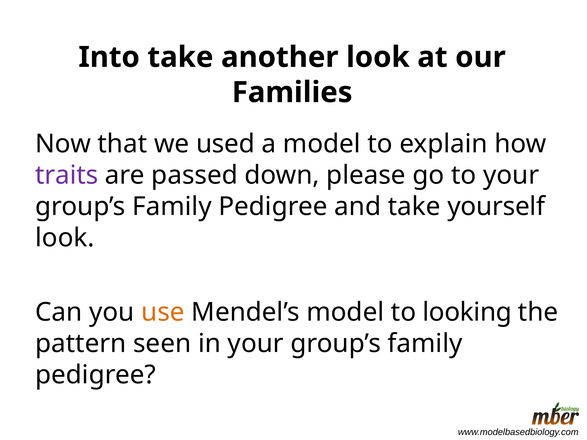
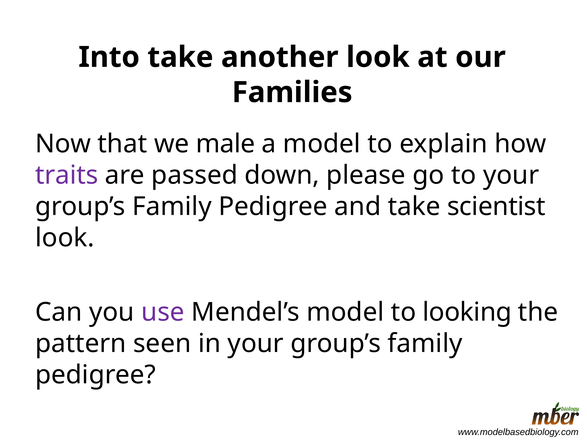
used: used -> male (226, 144)
yourself: yourself -> scientist (496, 207)
use colour: orange -> purple (163, 312)
